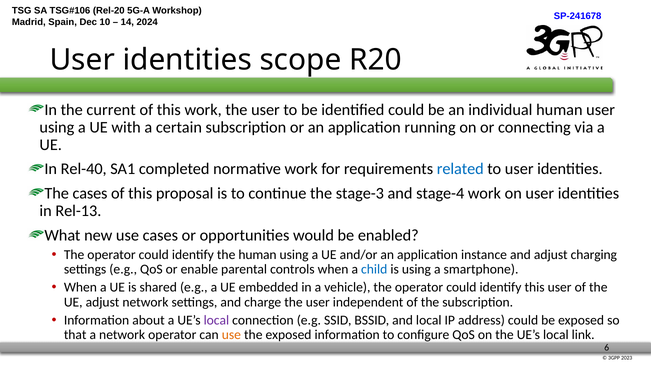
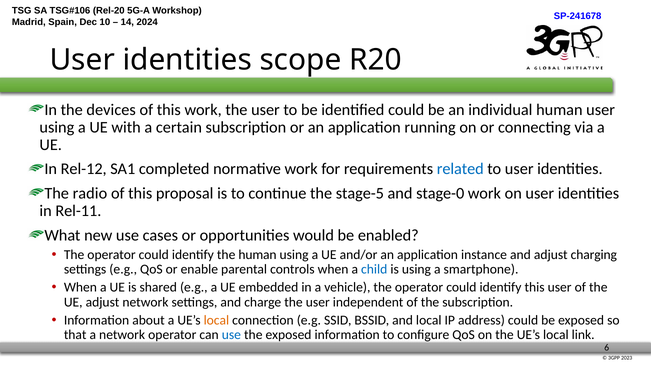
current: current -> devices (111, 110)
Rel-40: Rel-40 -> Rel-12 (84, 169)
The cases: cases -> radio (90, 194)
stage-3: stage-3 -> stage-5 (360, 194)
stage-4: stage-4 -> stage-0 (440, 194)
Rel-13: Rel-13 -> Rel-11 (78, 211)
local colour: purple -> orange (216, 320)
use colour: orange -> blue (231, 335)
